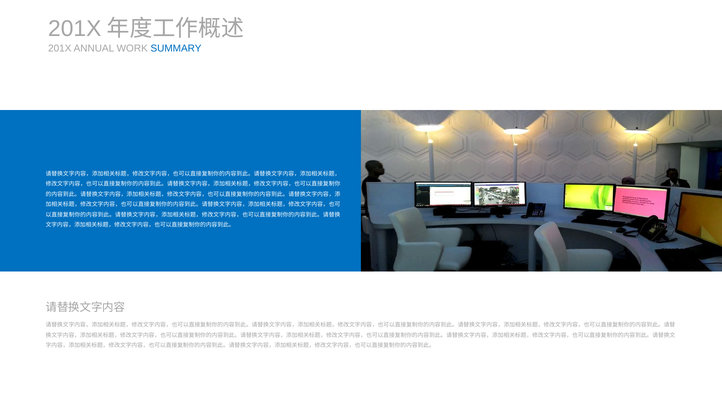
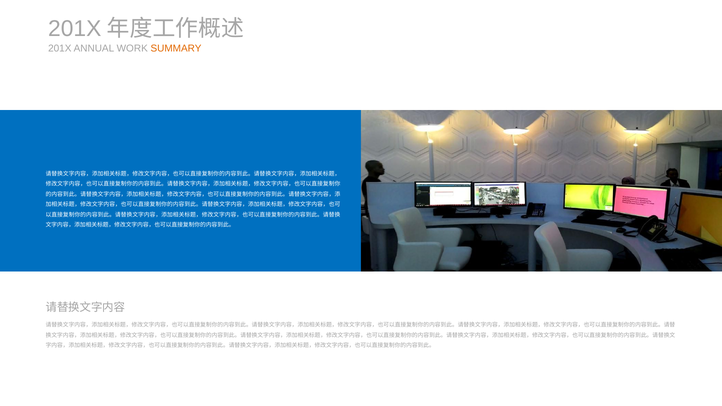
SUMMARY colour: blue -> orange (176, 48)
